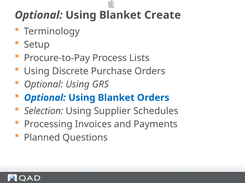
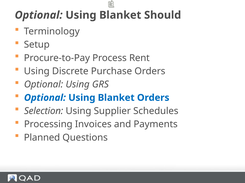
Create: Create -> Should (163, 15)
Lists: Lists -> Rent (139, 58)
